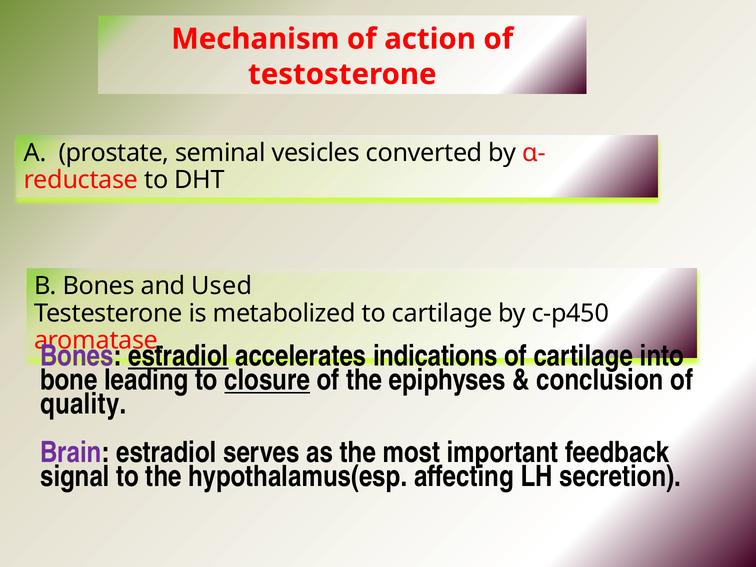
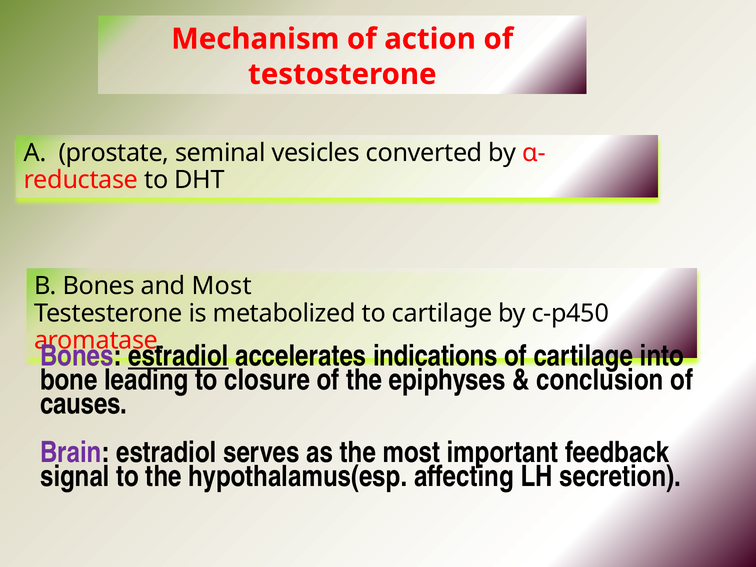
and Used: Used -> Most (222, 286)
closure underline: present -> none (267, 380)
quality: quality -> causes (84, 404)
